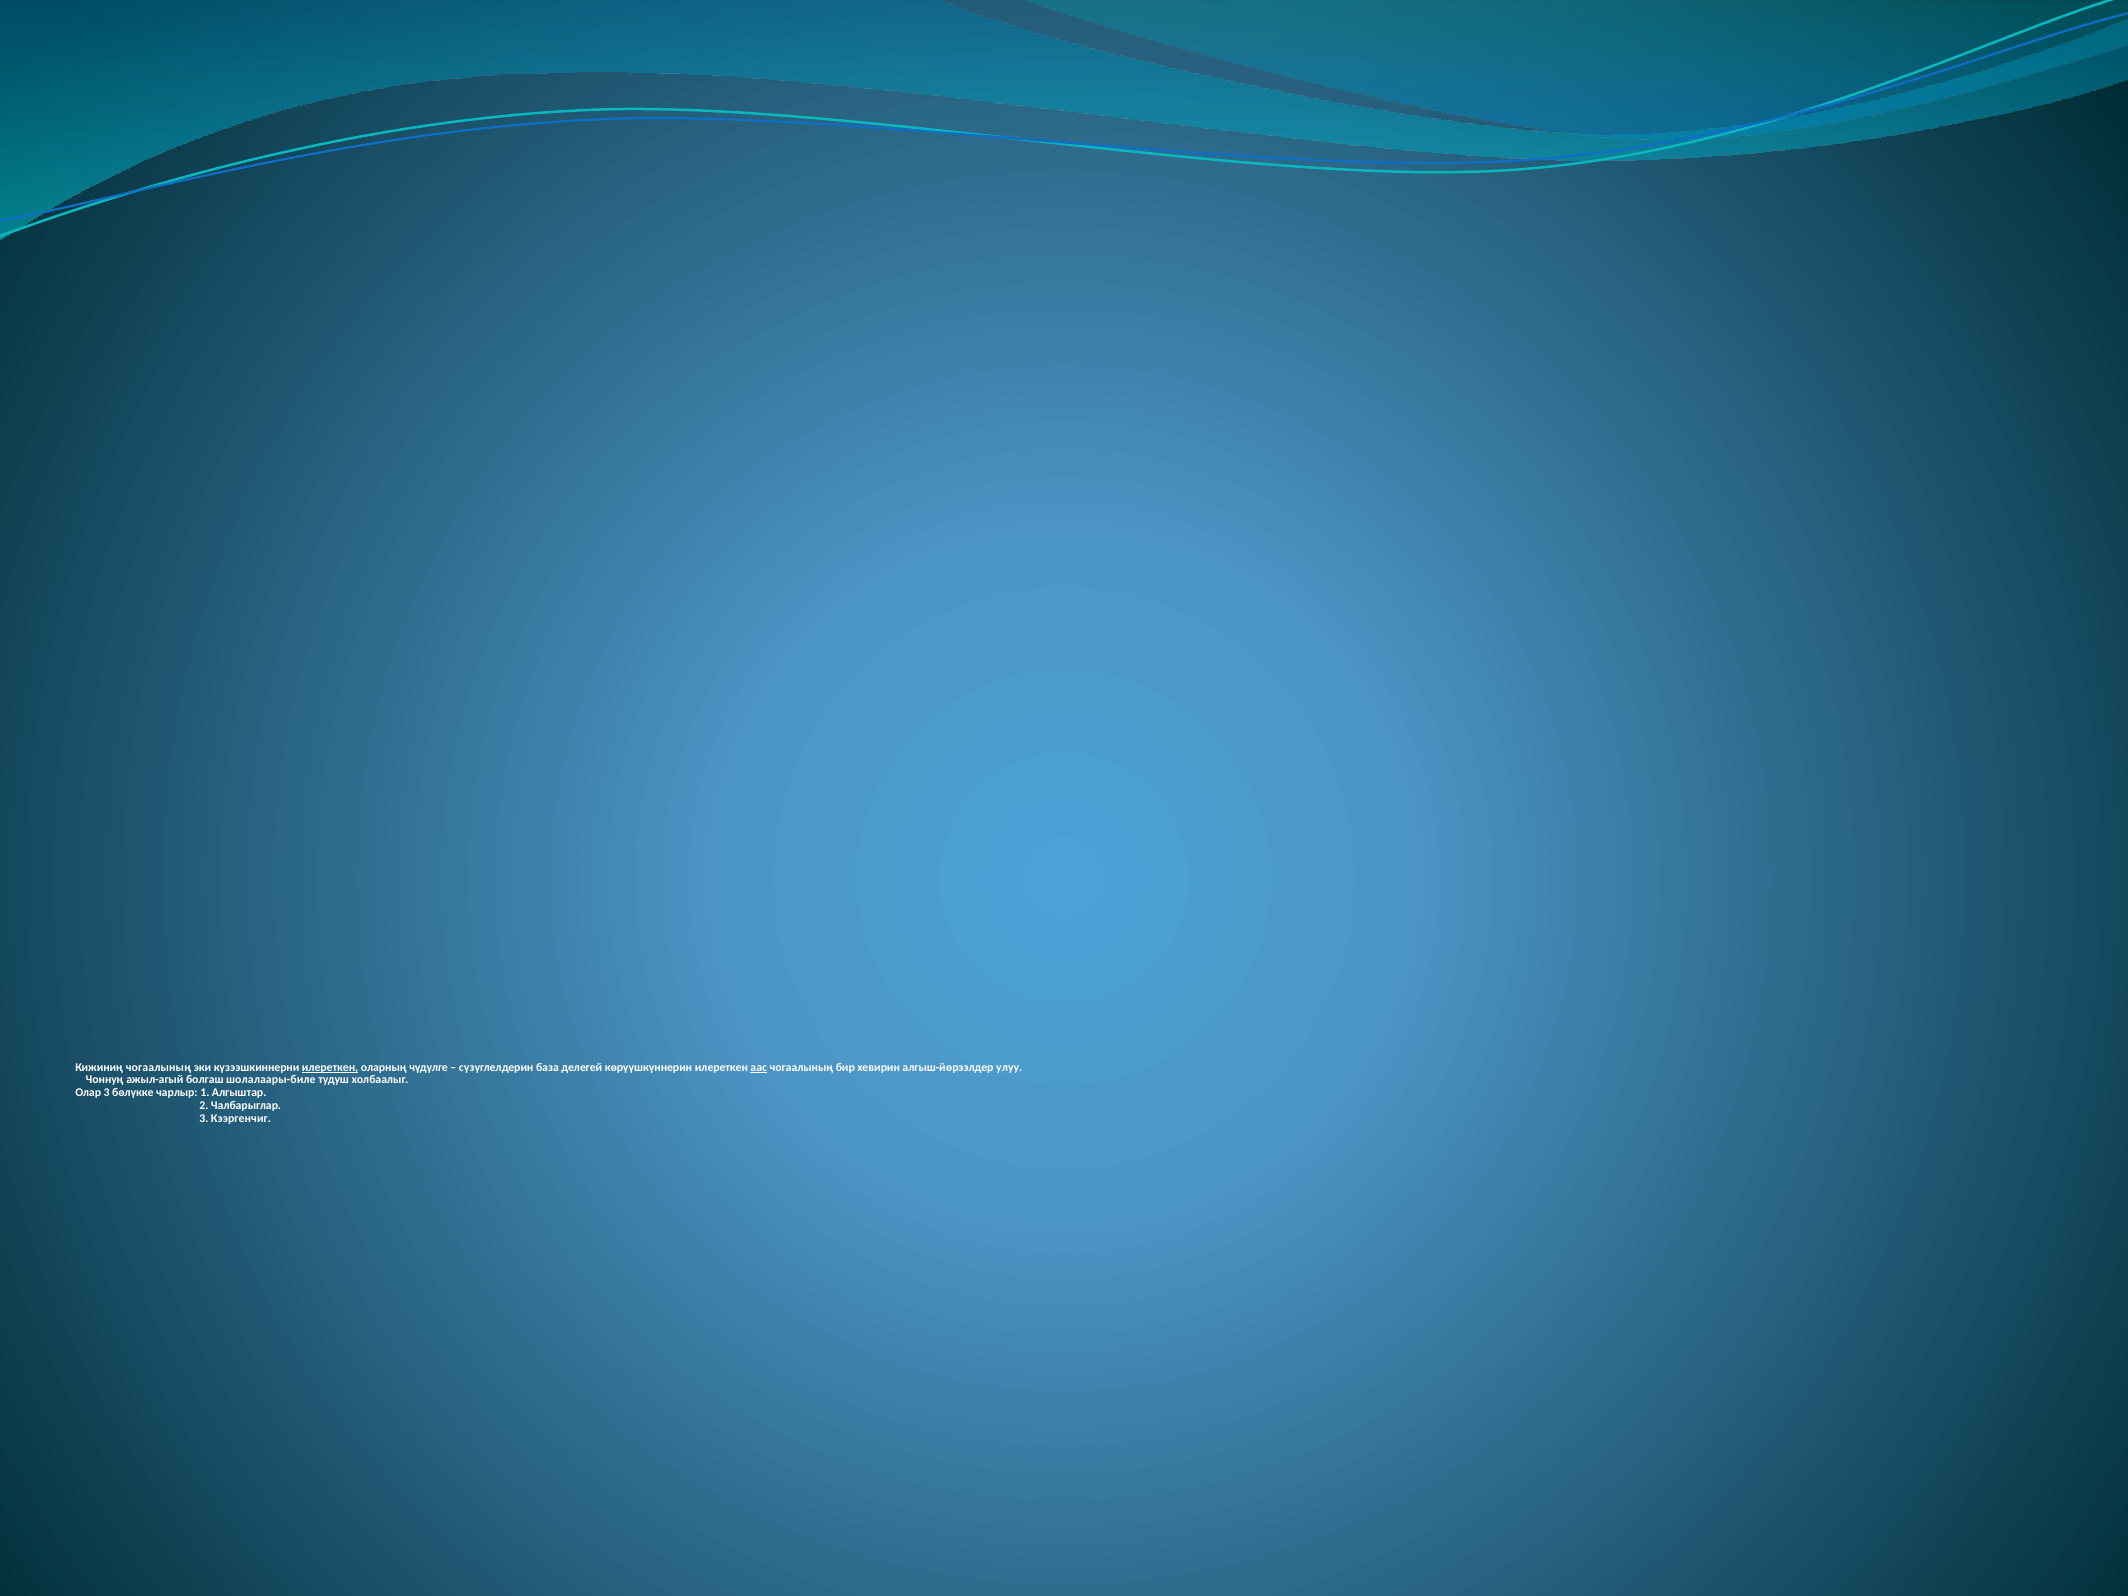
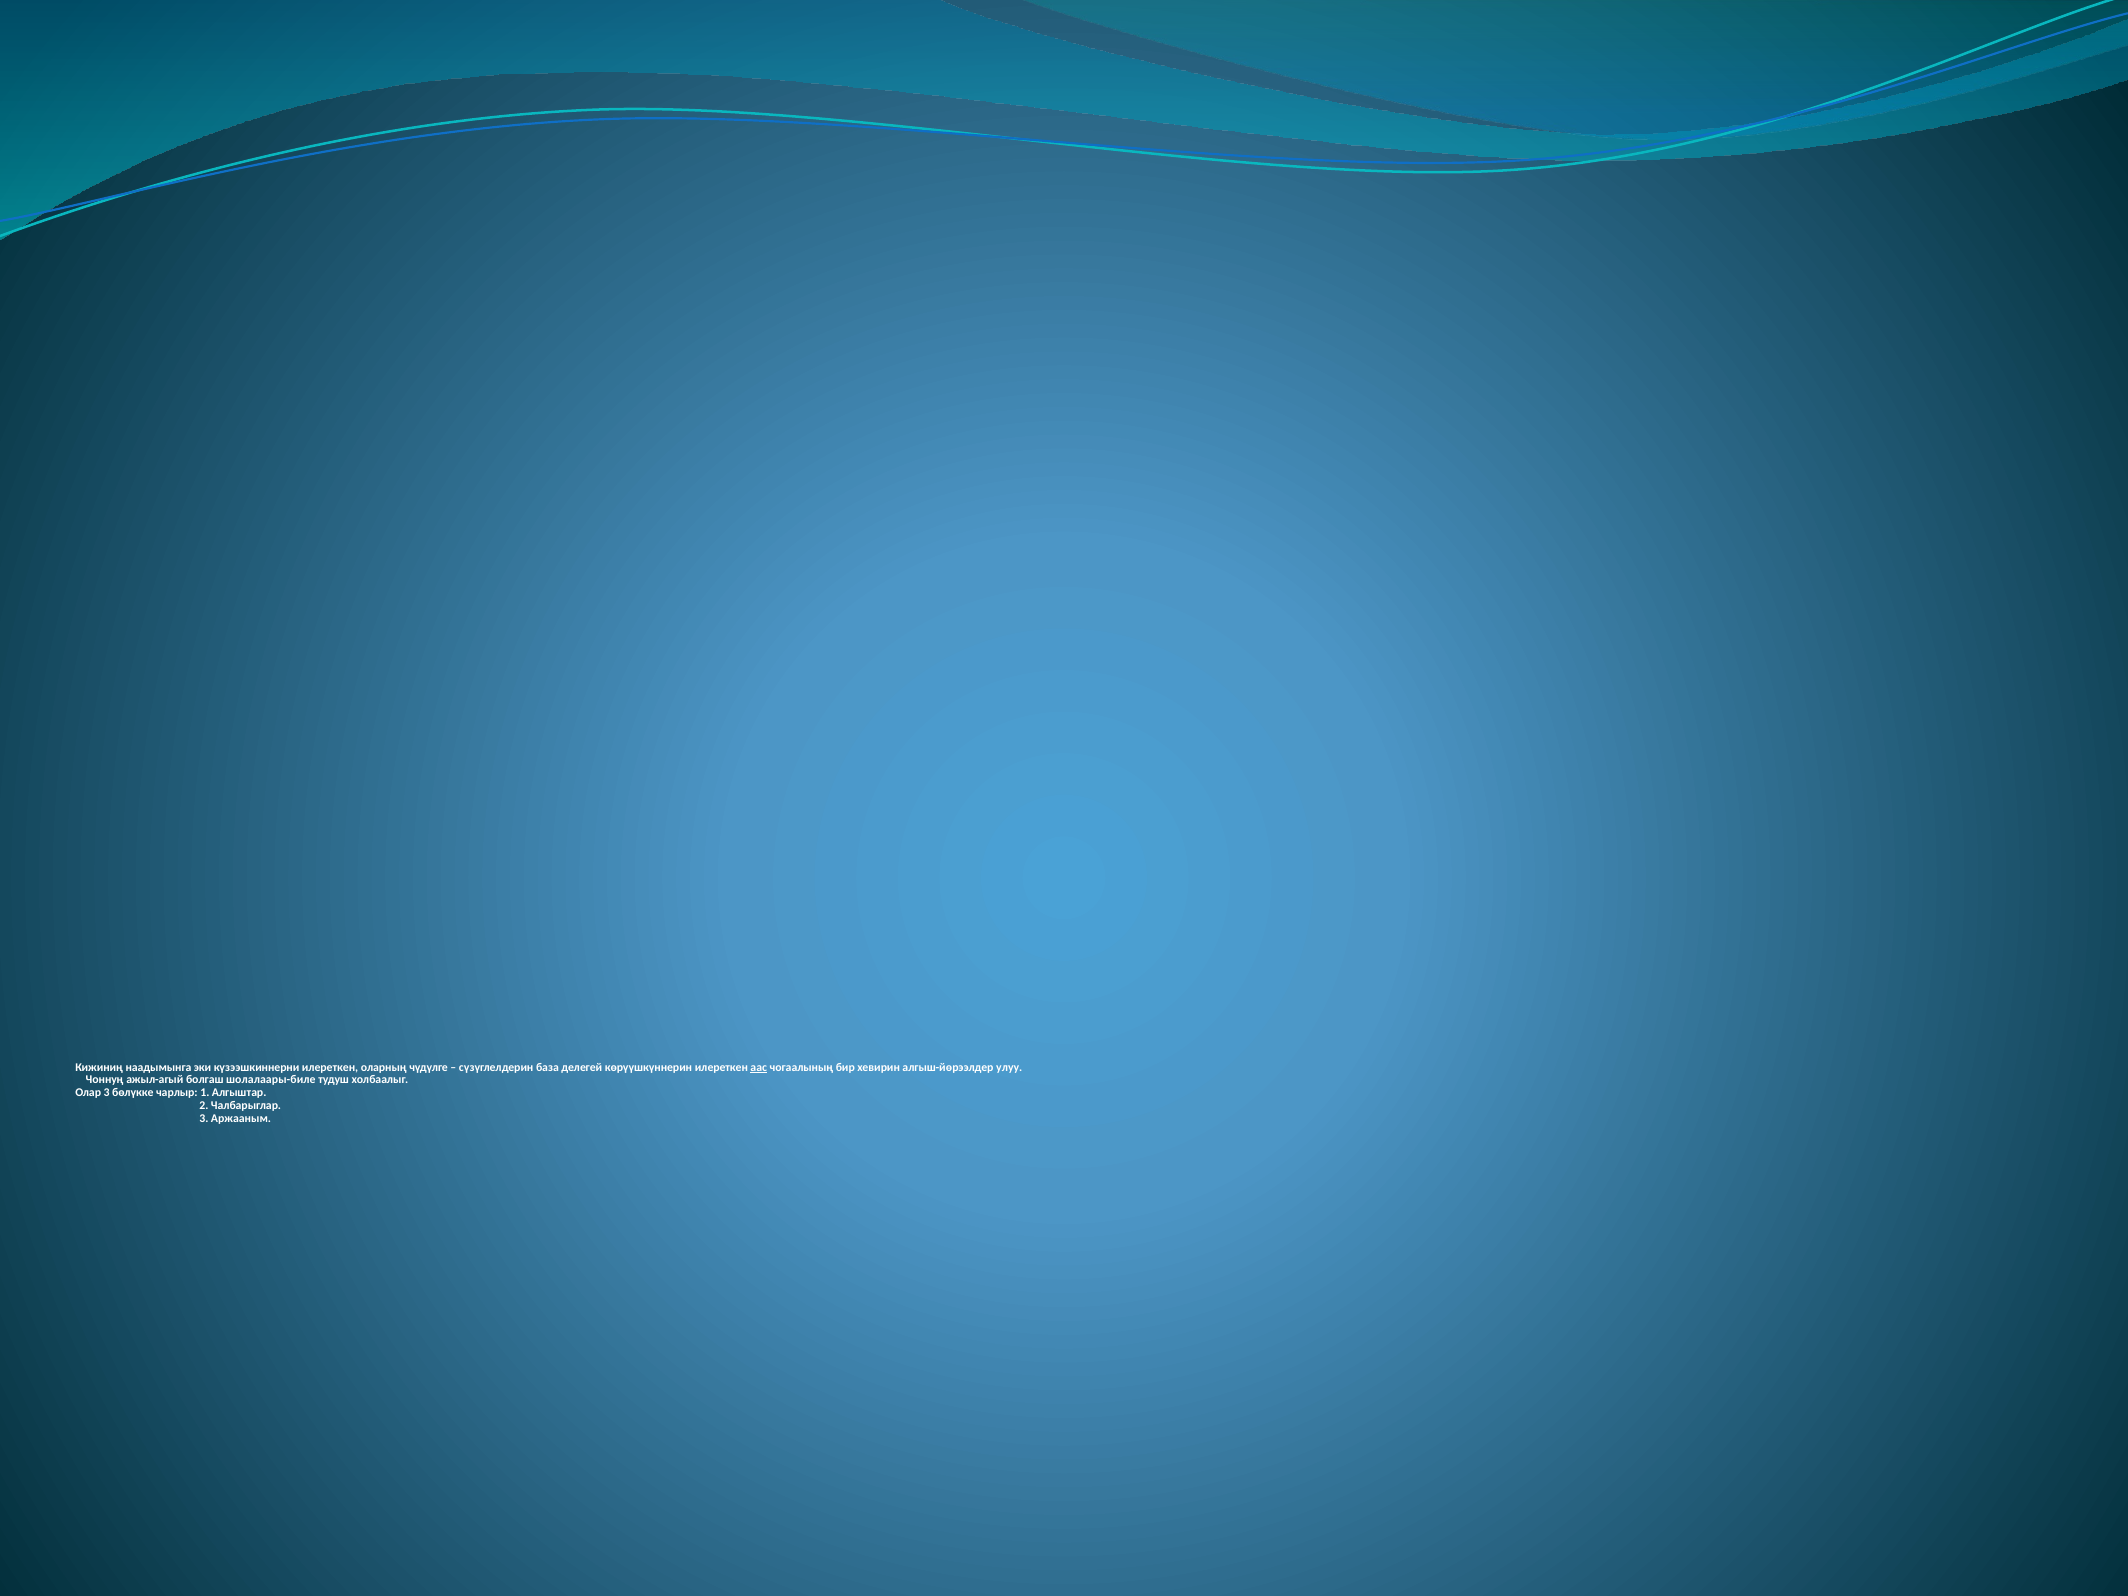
Кижиниң чогаалының: чогаалының -> наадымынга (159, 1067)
илереткен underline: present -> none (330, 1067)
Кээргенчиг: Кээргенчиг -> Аржааным (241, 1118)
